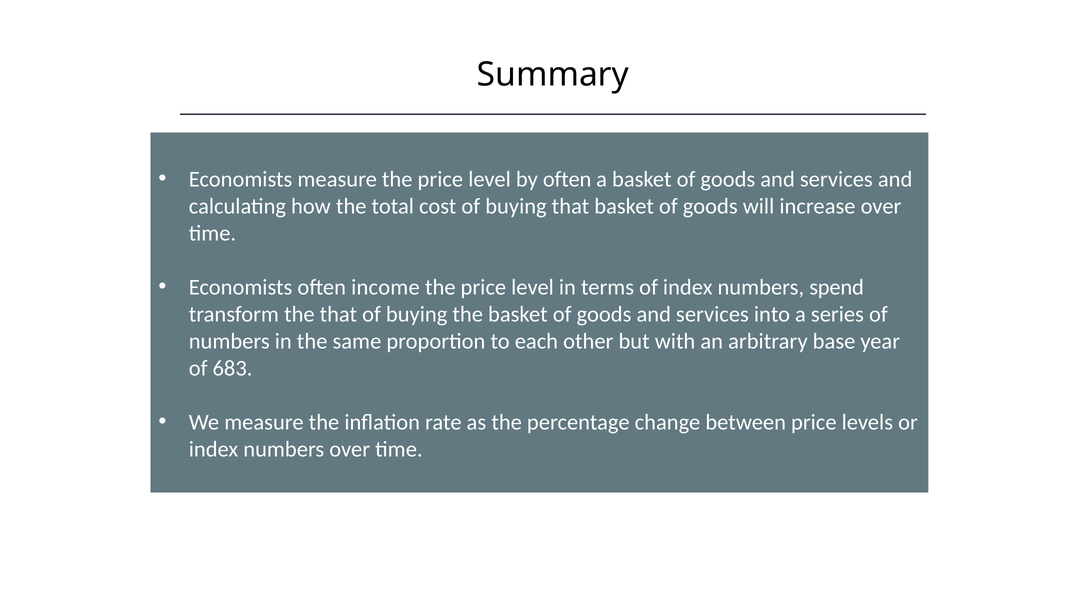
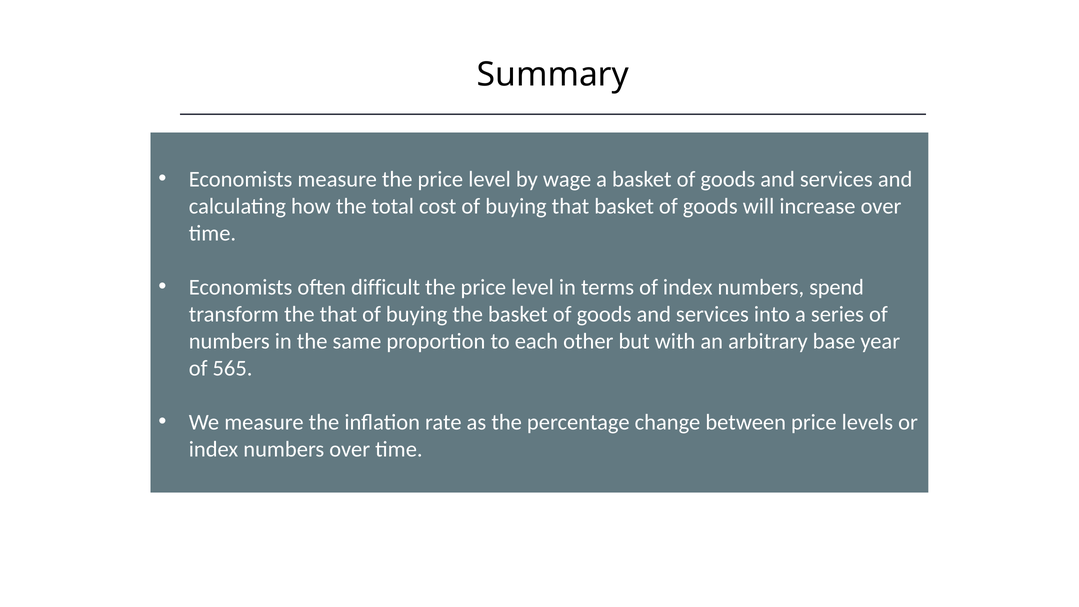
by often: often -> wage (567, 179)
income: income -> difficult (386, 287)
683: 683 -> 565 (233, 368)
